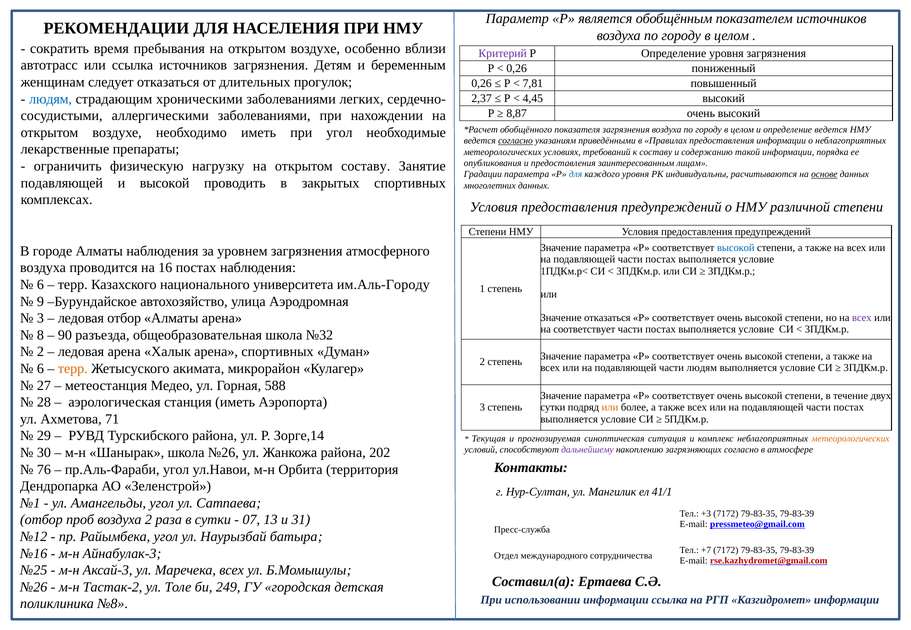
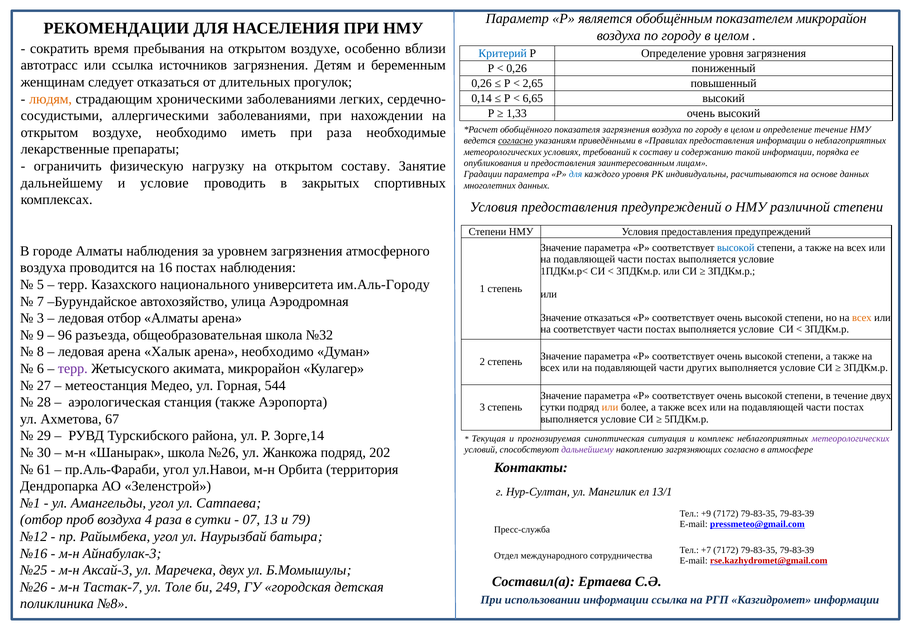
показателем источников: источников -> микрорайон (831, 19)
Критерий colour: purple -> blue (503, 53)
7,81: 7,81 -> 2,65 (533, 83)
людям colour: blue -> orange (51, 99)
2,37: 2,37 -> 0,14 (482, 98)
4,45: 4,45 -> 6,65 (533, 98)
8,87: 8,87 -> 1,33 (517, 113)
определение ведется: ведется -> течение (831, 130)
при угол: угол -> раза (339, 133)
основе underline: present -> none (824, 175)
подавляющей: подавляющей -> дальнейшему (62, 183)
и высокой: высокой -> условие (165, 183)
6: 6 -> 5 (40, 285)
9: 9 -> 7 (40, 302)
всех colour: purple -> orange (862, 318)
8: 8 -> 9 (40, 335)
90: 90 -> 96 (65, 335)
2: 2 -> 8 (40, 352)
арена спортивных: спортивных -> необходимо (278, 352)
терр colour: orange -> purple (73, 369)
части людям: людям -> других (702, 368)
588: 588 -> 544 (275, 386)
станция иметь: иметь -> также (235, 403)
71: 71 -> 67 (112, 419)
метеорологических colour: orange -> purple (851, 439)
Жанкожа района: района -> подряд (343, 453)
76: 76 -> 61 (44, 470)
41/1: 41/1 -> 13/1 (662, 493)
+3: +3 -> +9 (706, 514)
воздуха 2: 2 -> 4 (148, 520)
31: 31 -> 79 (301, 520)
Маречека всех: всех -> двух (232, 571)
Тастак-2: Тастак-2 -> Тастак-7 (113, 588)
